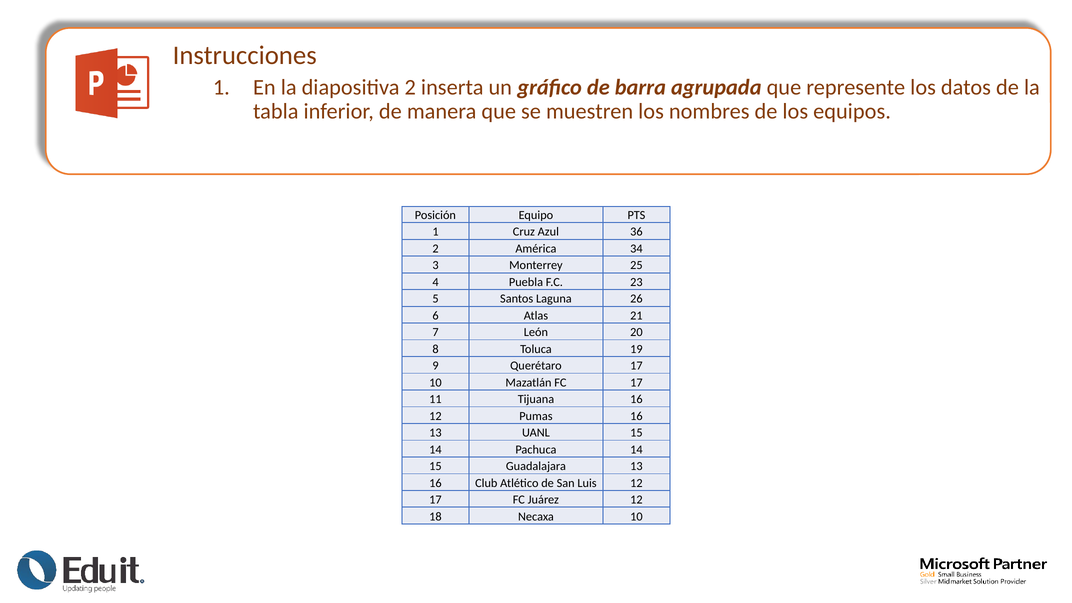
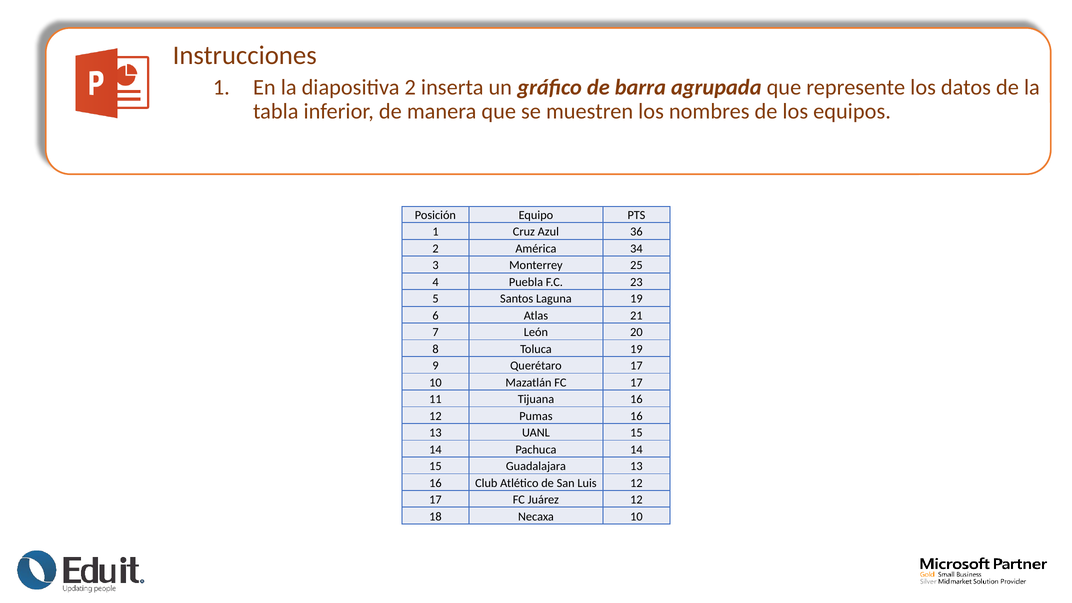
Laguna 26: 26 -> 19 (636, 299)
